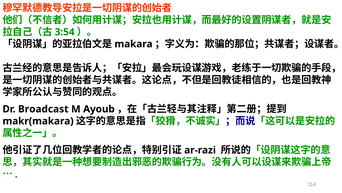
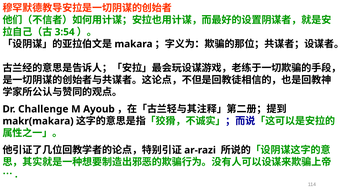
Broadcast: Broadcast -> Challenge (43, 109)
